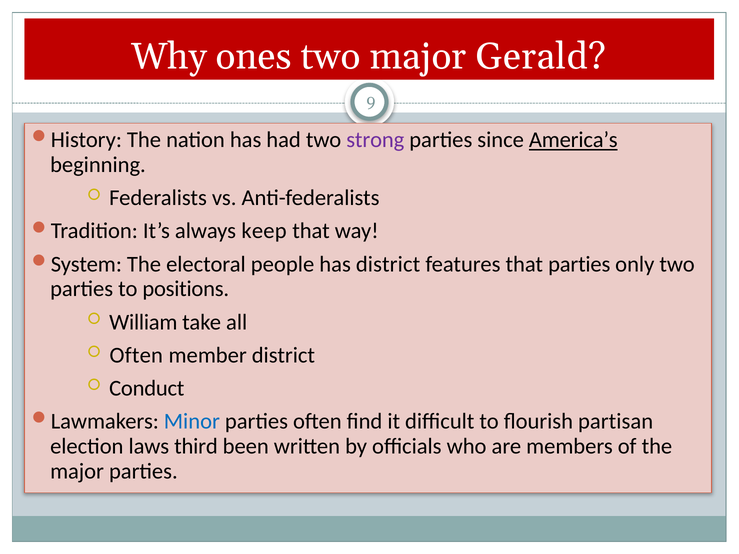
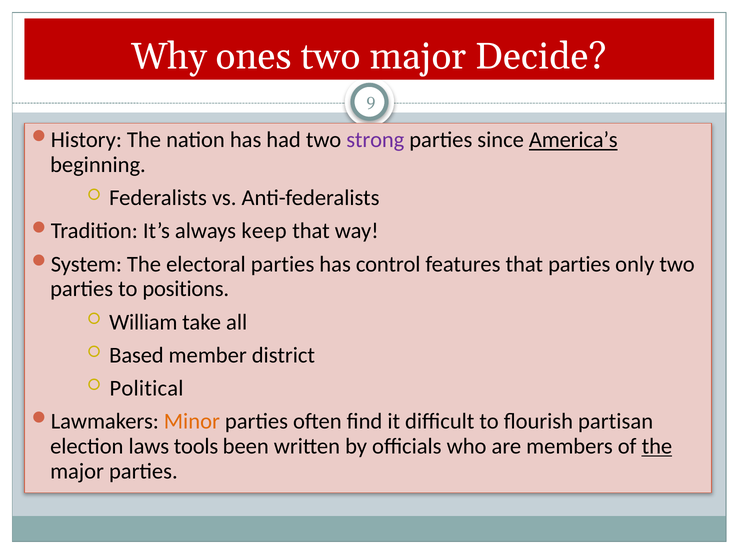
Gerald: Gerald -> Decide (541, 57)
electoral people: people -> parties (283, 264)
has district: district -> control (388, 264)
Often: Often -> Based (136, 355)
Conduct: Conduct -> Political (147, 388)
Minor colour: blue -> orange (192, 422)
third: third -> tools (196, 446)
the underline: none -> present (657, 446)
